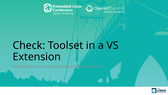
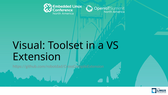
Check: Check -> Visual (29, 45)
